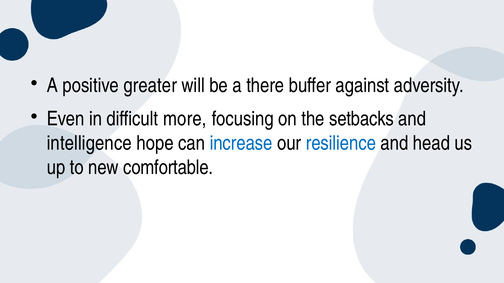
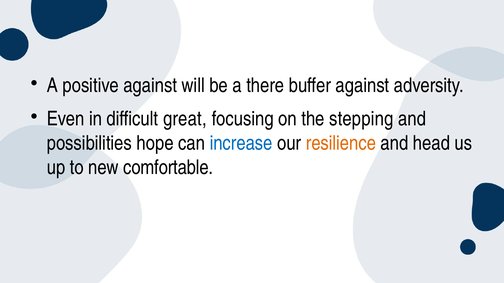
positive greater: greater -> against (150, 86)
more: more -> great (185, 119)
setbacks: setbacks -> stepping (361, 119)
intelligence: intelligence -> possibilities (89, 143)
resilience colour: blue -> orange (341, 143)
